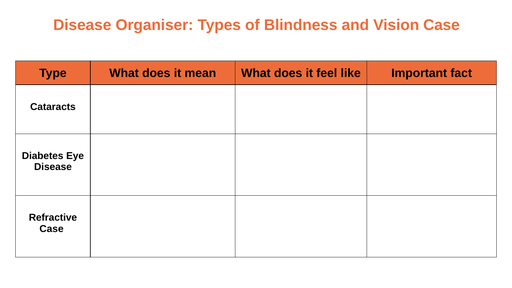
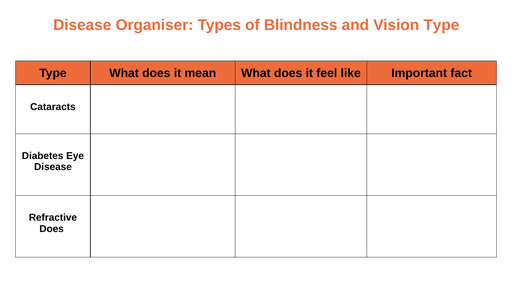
Vision Case: Case -> Type (441, 25)
Case: Case -> Does (52, 229)
